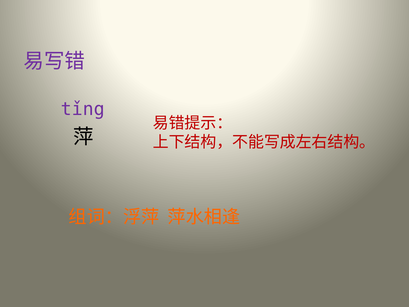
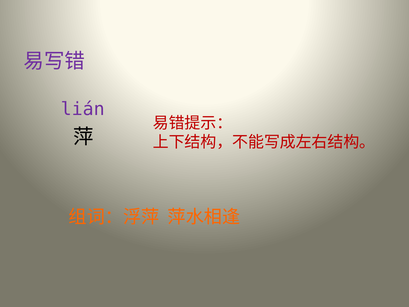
tǐng: tǐng -> lián (83, 109)
